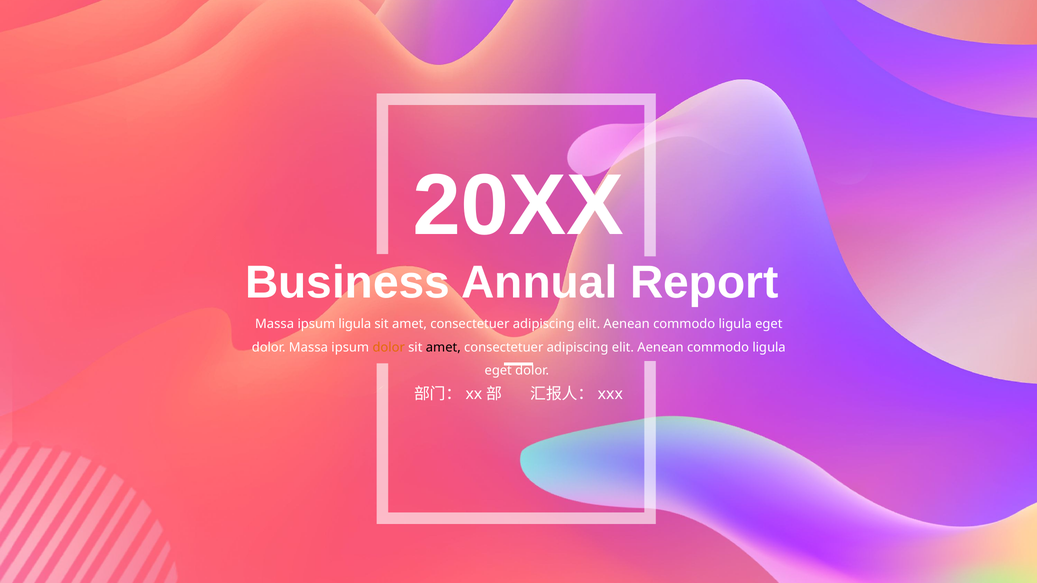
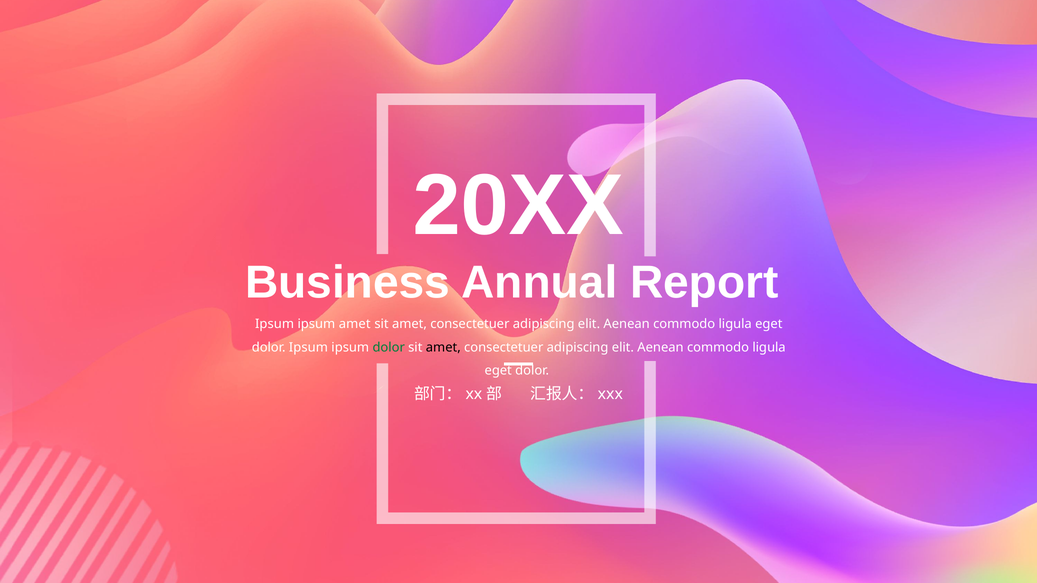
Massa: Massa -> Ipsum (275, 324)
ipsum ligula: ligula -> amet (355, 324)
dolor Massa: Massa -> Ipsum (308, 348)
dolor colour: orange -> green (389, 348)
